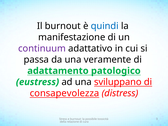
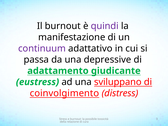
quindi colour: blue -> purple (105, 26)
veramente: veramente -> depressive (108, 60)
patologico: patologico -> giudicante (116, 71)
consapevolezza: consapevolezza -> coinvolgimento (64, 93)
